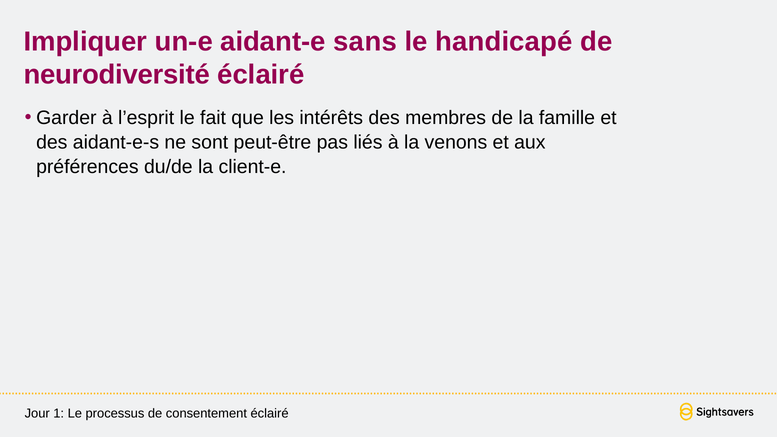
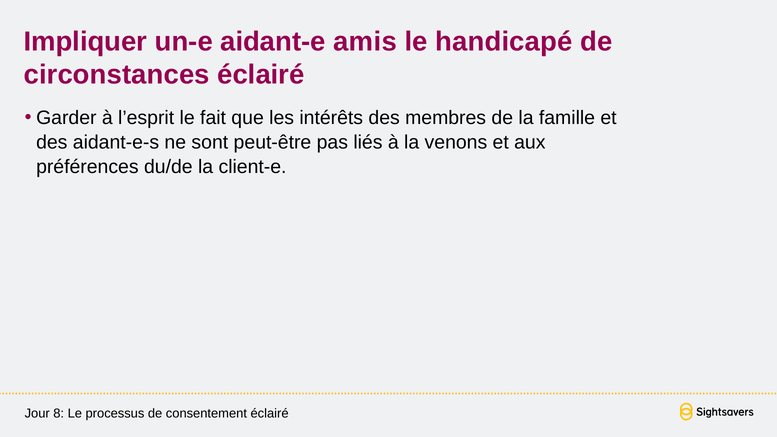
sans: sans -> amis (365, 42)
neurodiversité: neurodiversité -> circonstances (117, 75)
1: 1 -> 8 (59, 414)
